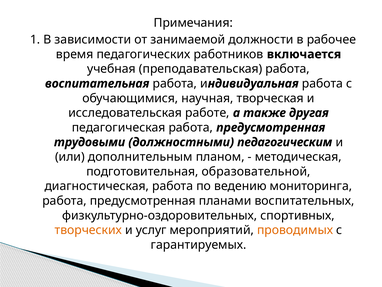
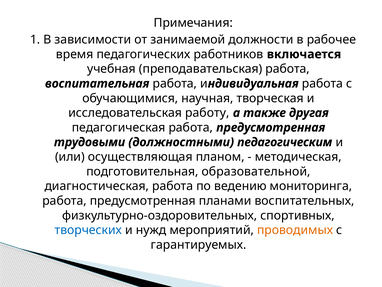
работе: работе -> работу (207, 113)
дополнительным: дополнительным -> осуществляющая (140, 157)
творческих colour: orange -> blue (88, 230)
услуг: услуг -> нужд (151, 230)
